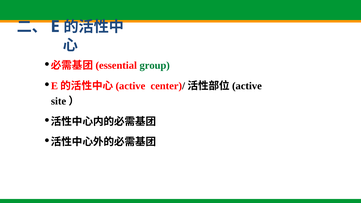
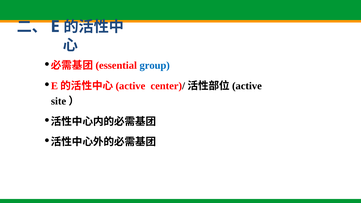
group colour: green -> blue (155, 66)
